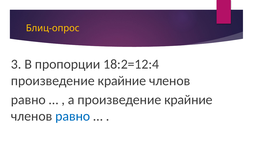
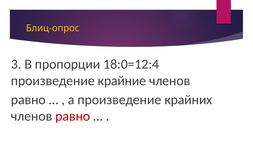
18:2=12:4: 18:2=12:4 -> 18:0=12:4 (131, 64)
а произведение крайние: крайние -> крайних (188, 100)
равно colour: blue -> red (73, 116)
